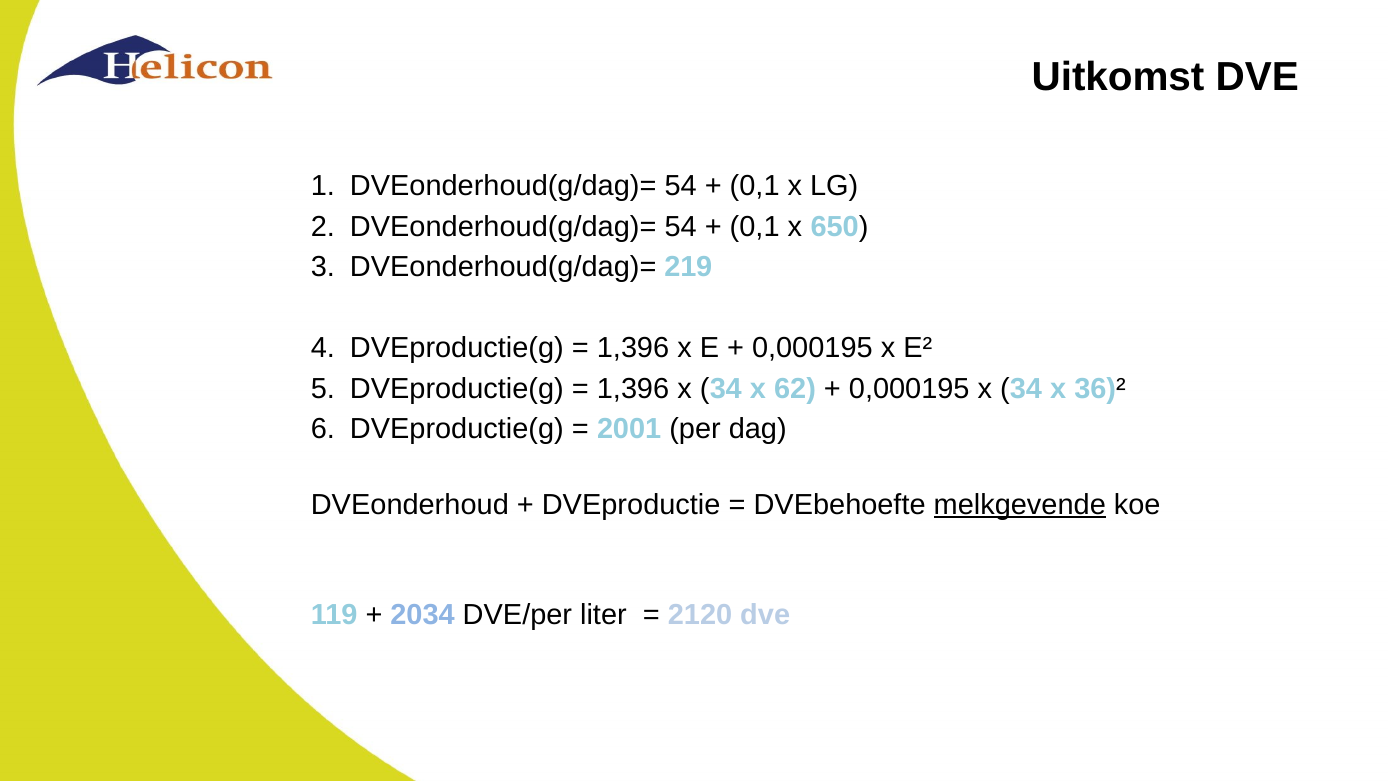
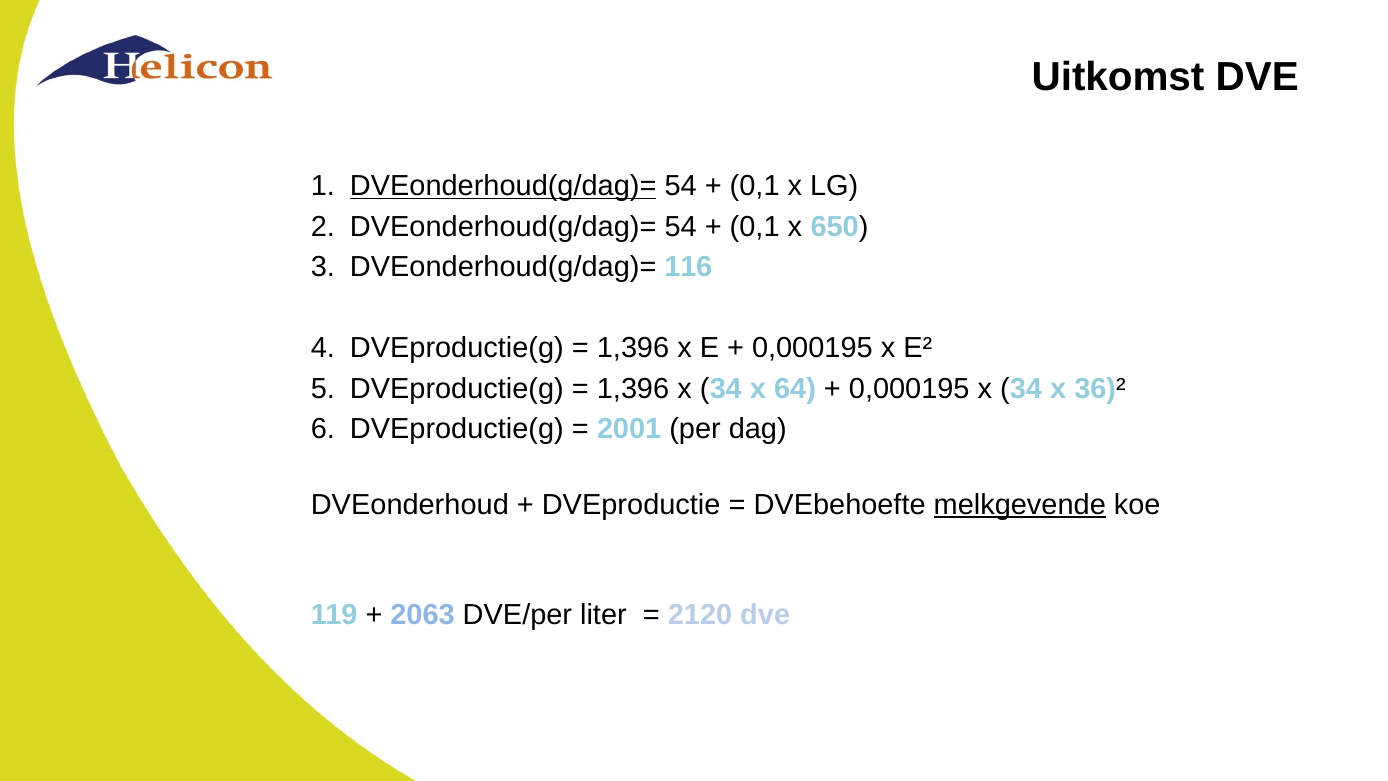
DVEonderhoud(g/dag)= underline: none -> present (503, 186)
219: 219 -> 116 (688, 267)
62: 62 -> 64 (795, 389)
2034: 2034 -> 2063 (423, 614)
